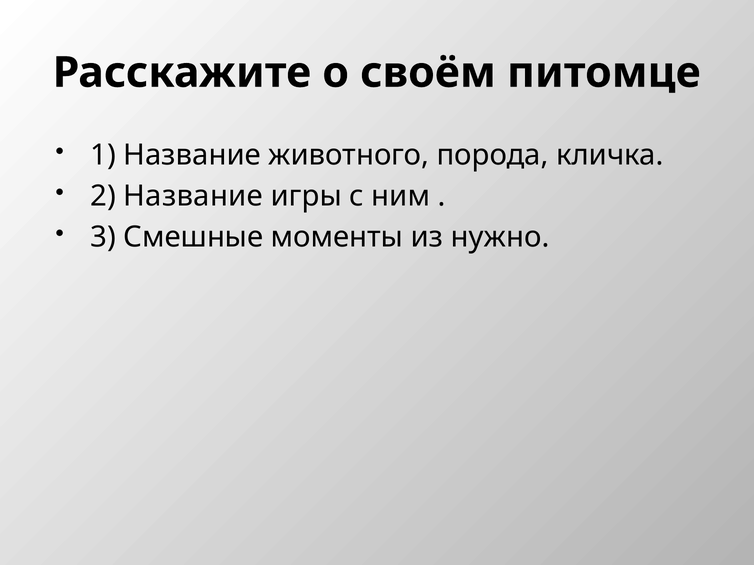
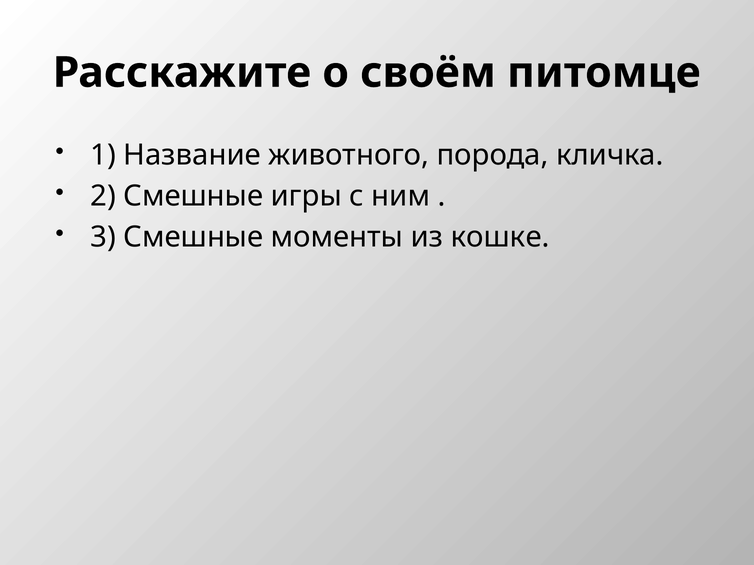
2 Название: Название -> Смешные (193, 196)
нужно: нужно -> кошке (500, 237)
